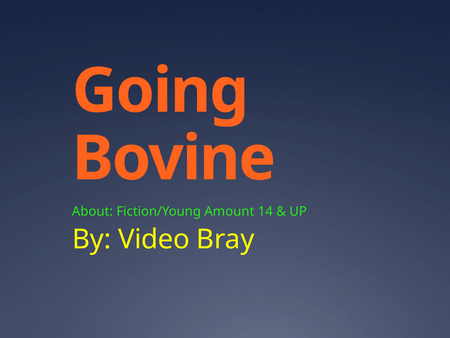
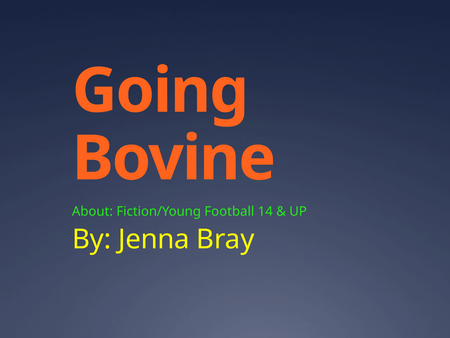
Amount: Amount -> Football (229, 211)
Video: Video -> Jenna (154, 239)
